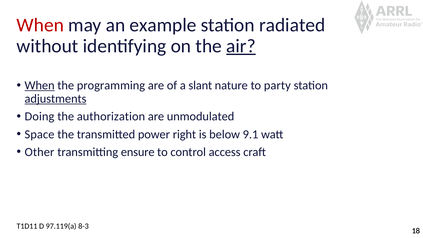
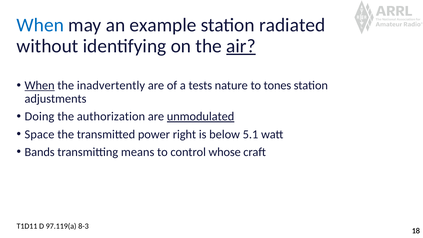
When colour: red -> blue (40, 25)
programming: programming -> inadvertently (111, 85)
slant: slant -> tests (200, 85)
party: party -> tones (277, 85)
adjustments underline: present -> none (56, 99)
unmodulated underline: none -> present (201, 117)
9.1: 9.1 -> 5.1 (251, 134)
Other: Other -> Bands (40, 152)
ensure: ensure -> means (138, 152)
access: access -> whose (225, 152)
